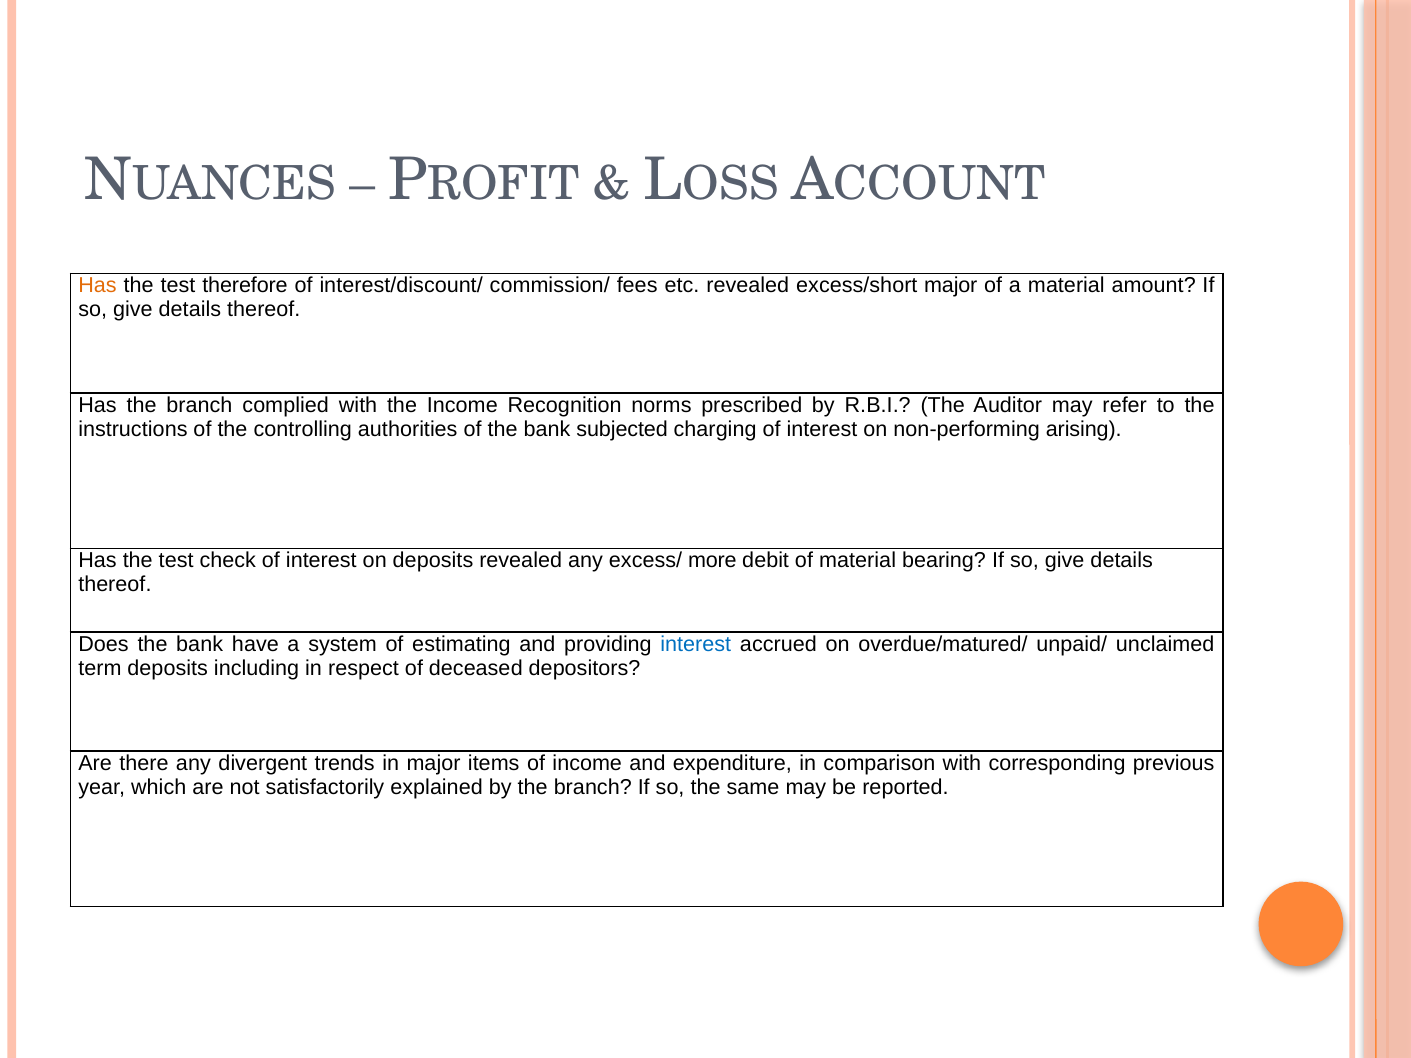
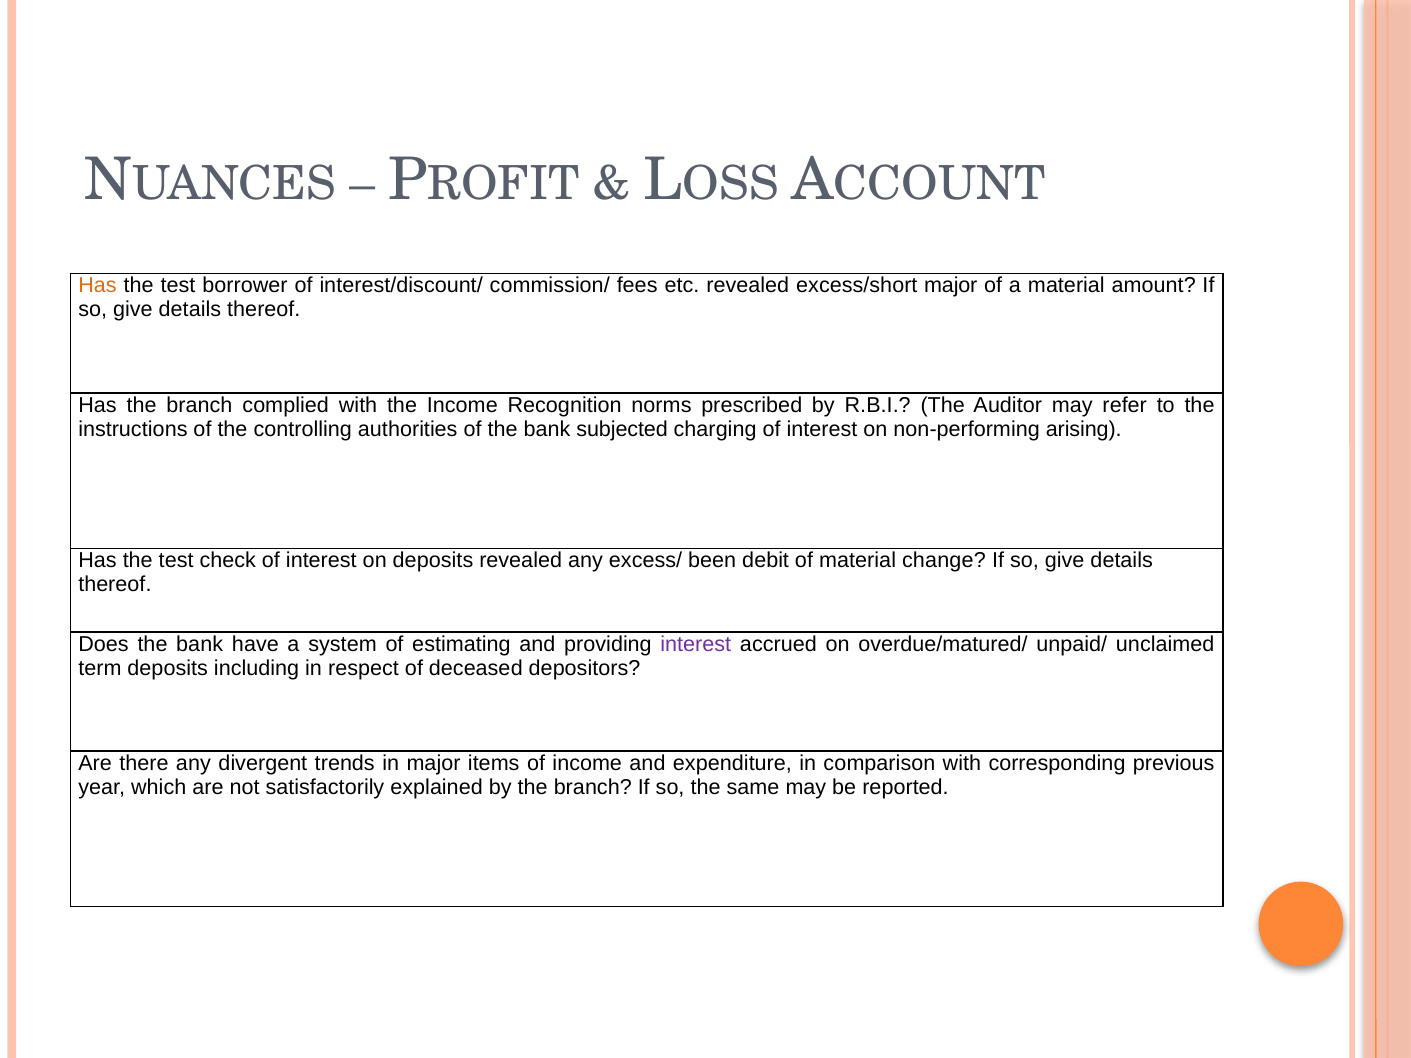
therefore: therefore -> borrower (245, 286)
more: more -> been (712, 561)
bearing: bearing -> change (944, 561)
interest colour: blue -> purple (696, 644)
